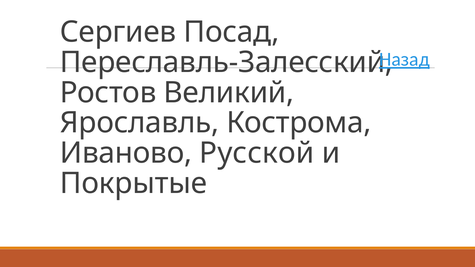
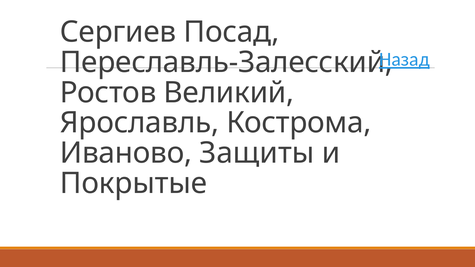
Русской: Русской -> Защиты (257, 153)
